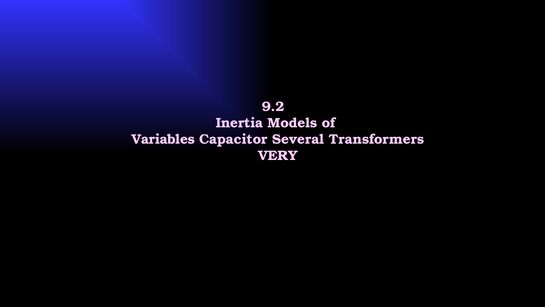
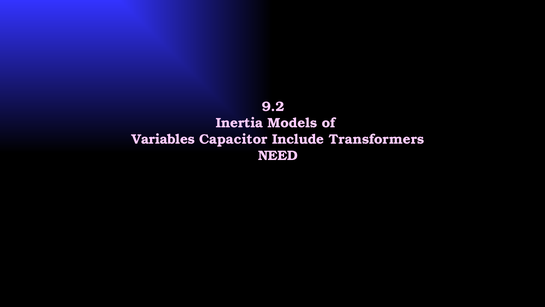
Several: Several -> Include (298, 139)
VERY: VERY -> NEED (278, 156)
